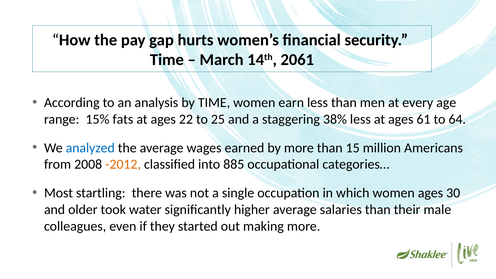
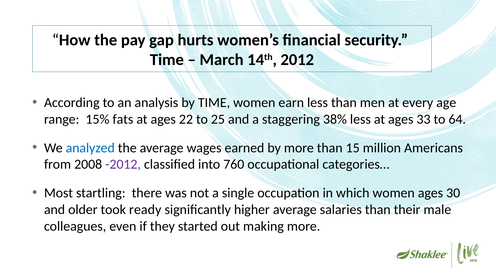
2061: 2061 -> 2012 (297, 60)
61: 61 -> 33 (424, 119)
-2012 colour: orange -> purple (123, 164)
885: 885 -> 760 (234, 164)
water: water -> ready (145, 210)
